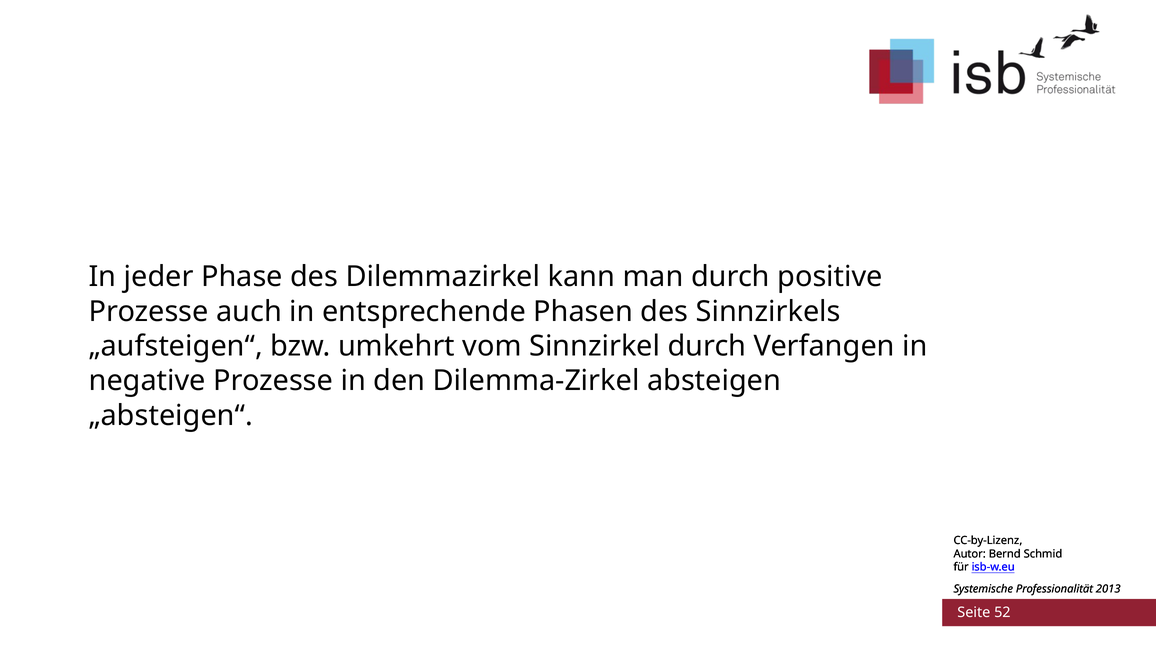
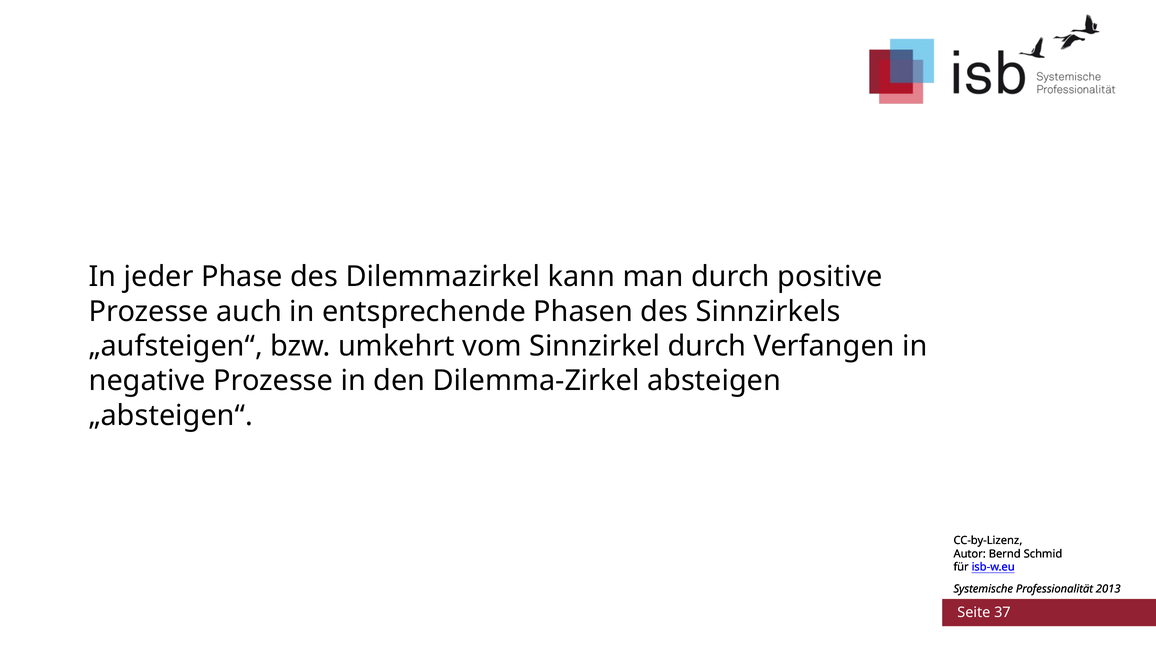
52: 52 -> 37 (1002, 612)
